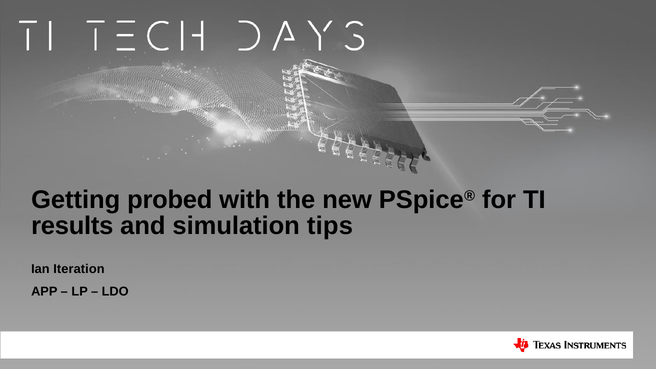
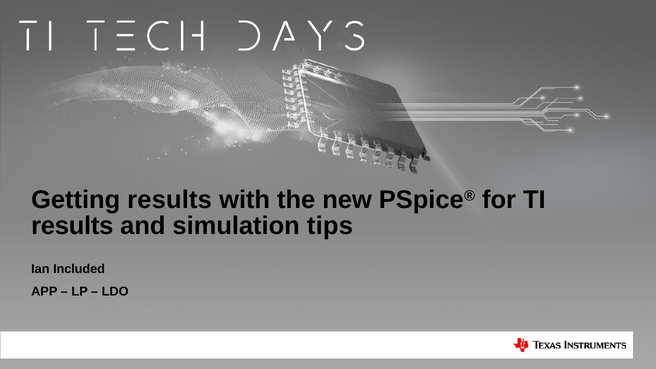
Getting probed: probed -> results (170, 200)
Iteration: Iteration -> Included (79, 269)
